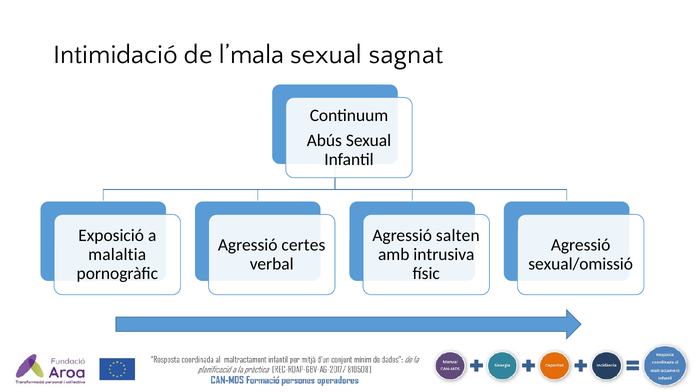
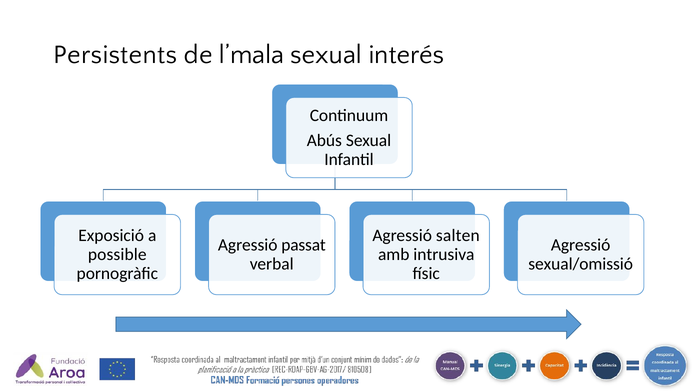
Intimidació: Intimidació -> Persistents (115, 55)
sagnat: sagnat -> interés (406, 55)
certes: certes -> passat (304, 245)
malaltia: malaltia -> possible (117, 255)
